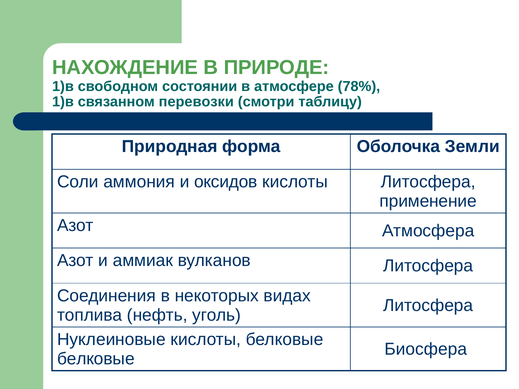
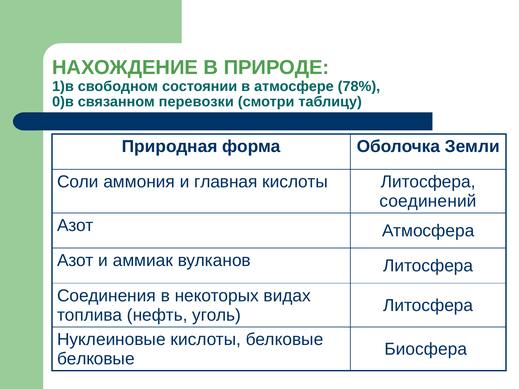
1)в: 1)в -> 0)в (63, 102)
оксидов: оксидов -> главная (226, 182)
применение: применение -> соединений (428, 201)
